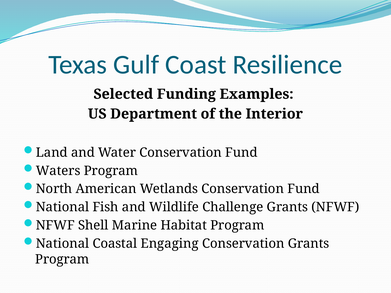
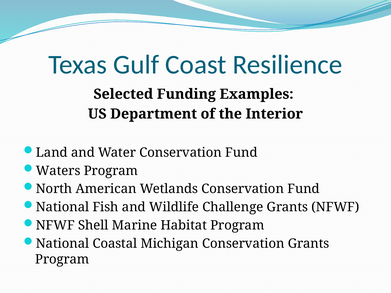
Engaging: Engaging -> Michigan (170, 244)
